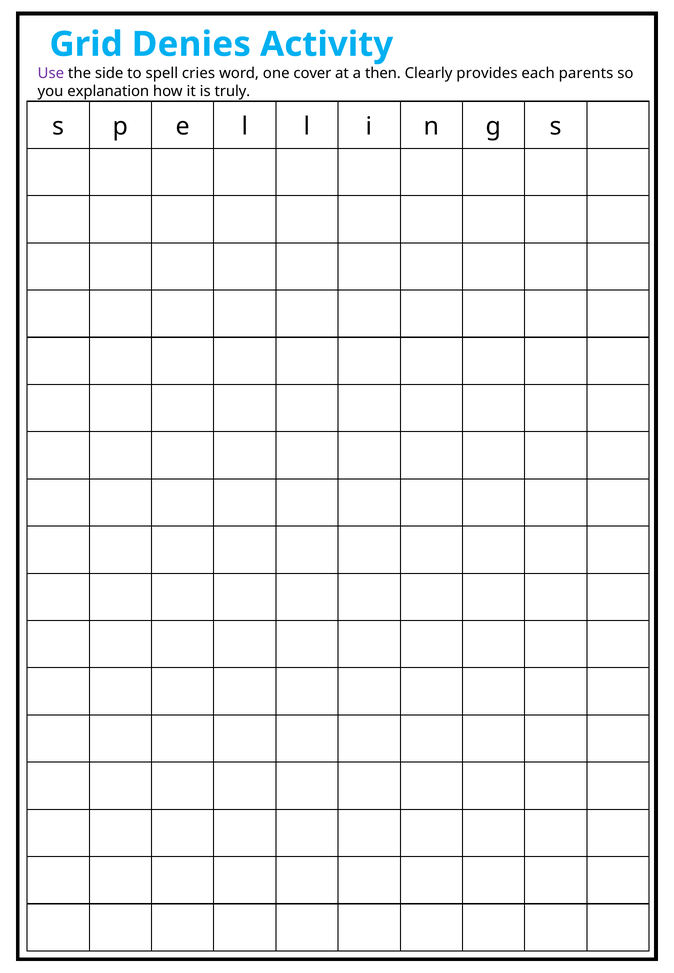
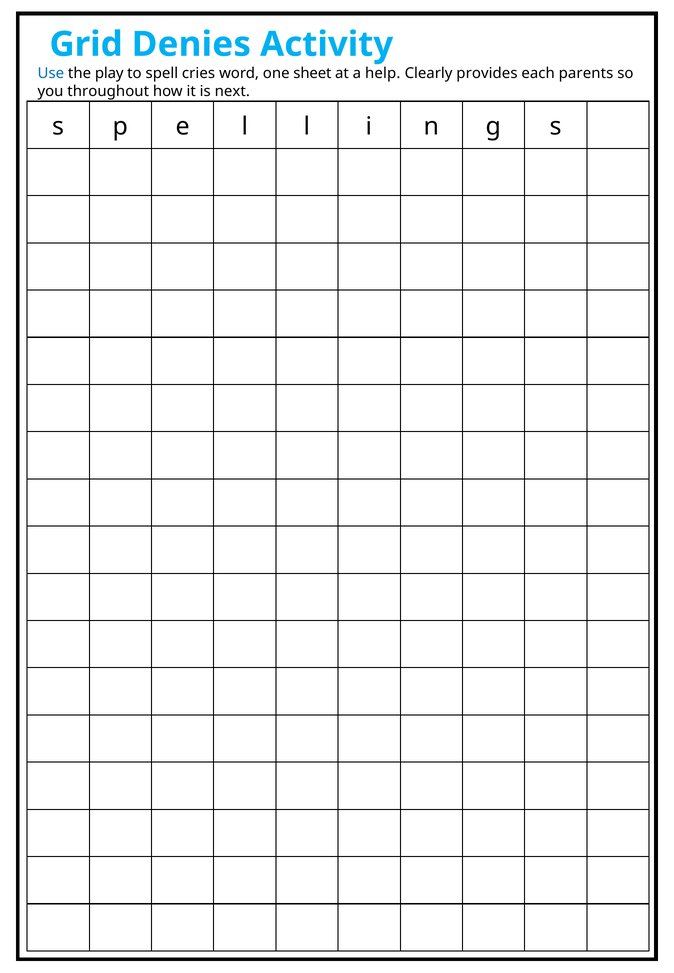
Use colour: purple -> blue (51, 74)
side: side -> play (109, 74)
cover: cover -> sheet (312, 74)
then: then -> help (383, 74)
explanation: explanation -> throughout (108, 92)
truly: truly -> next (232, 92)
